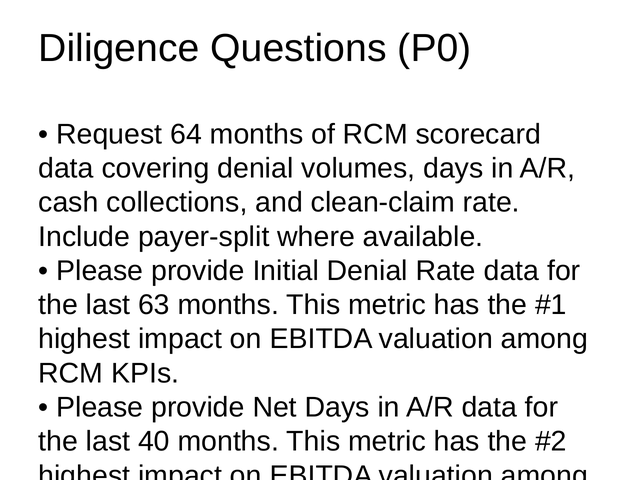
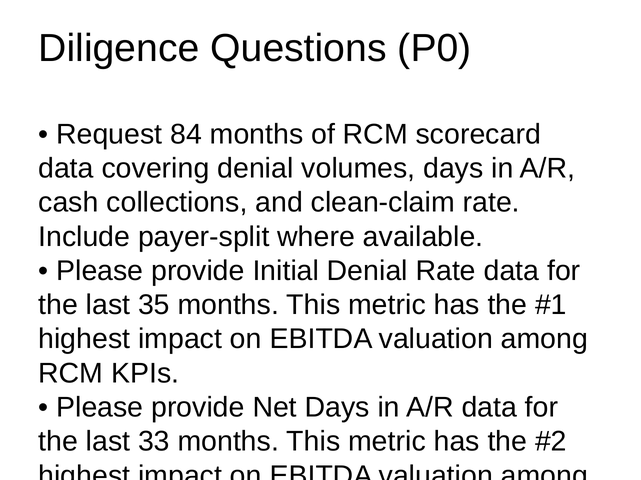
64: 64 -> 84 (186, 134)
63: 63 -> 35 (154, 305)
40: 40 -> 33 (154, 442)
